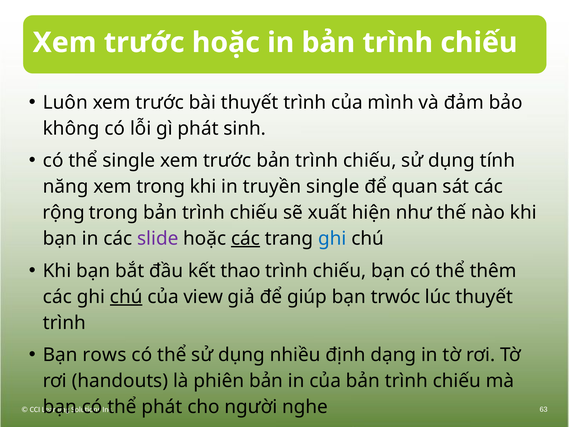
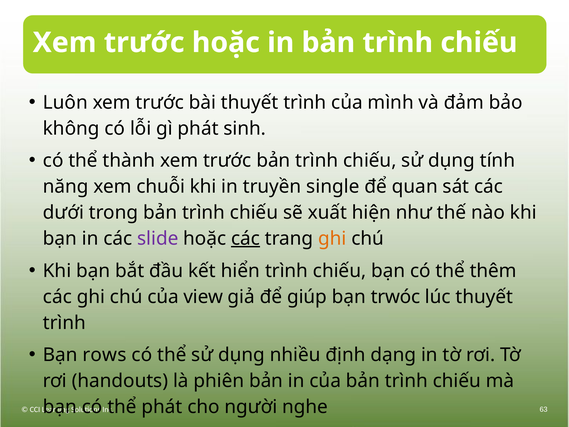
thể single: single -> thành (129, 161)
xem trong: trong -> chuỗi (161, 187)
rộng: rộng -> dưới (64, 212)
ghi colour: blue -> orange (332, 238)
thao: thao -> hiển (240, 271)
chú underline: present -> none (126, 297)
